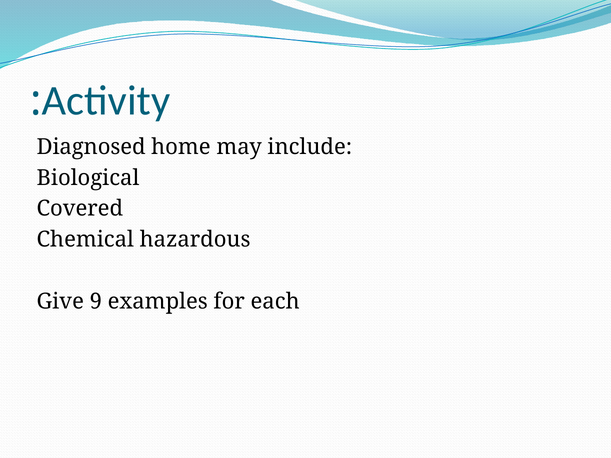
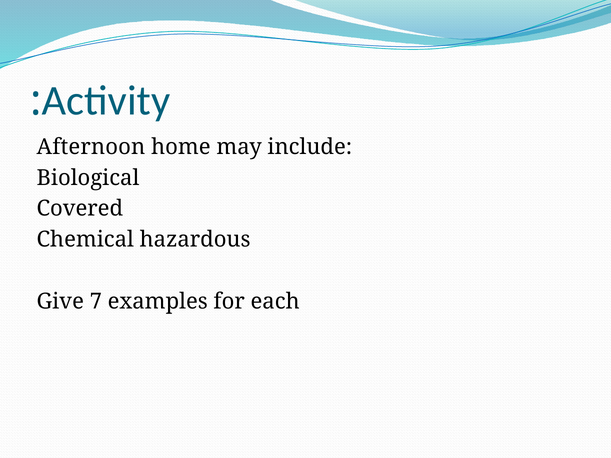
Diagnosed: Diagnosed -> Afternoon (91, 147)
9: 9 -> 7 (96, 301)
